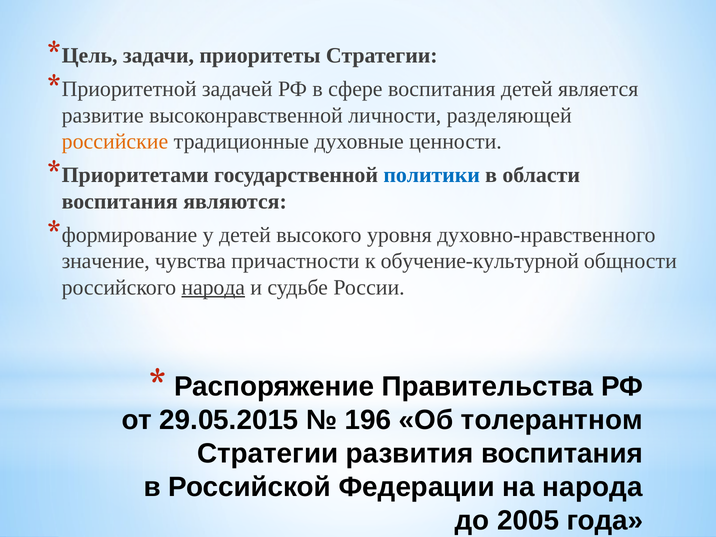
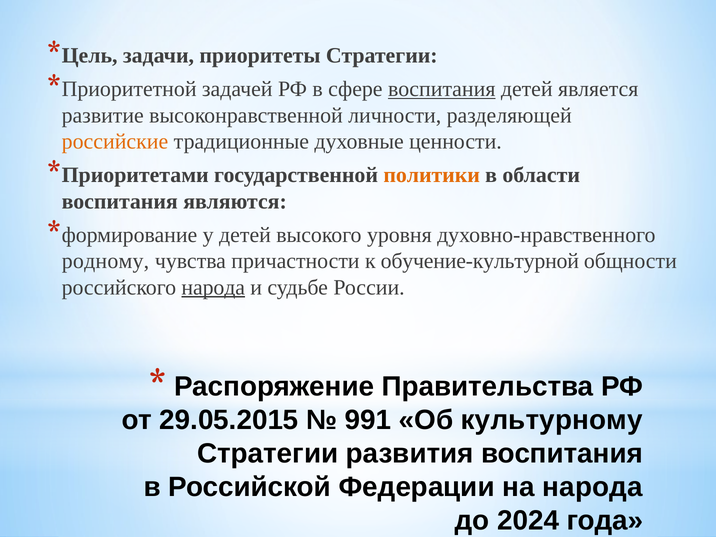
воспитания underline: none -> present (442, 89)
политики colour: blue -> orange (432, 175)
значение: значение -> родному (106, 261)
196: 196 -> 991 (368, 420)
толерантном: толерантном -> культурному (552, 420)
2005: 2005 -> 2024 (528, 520)
